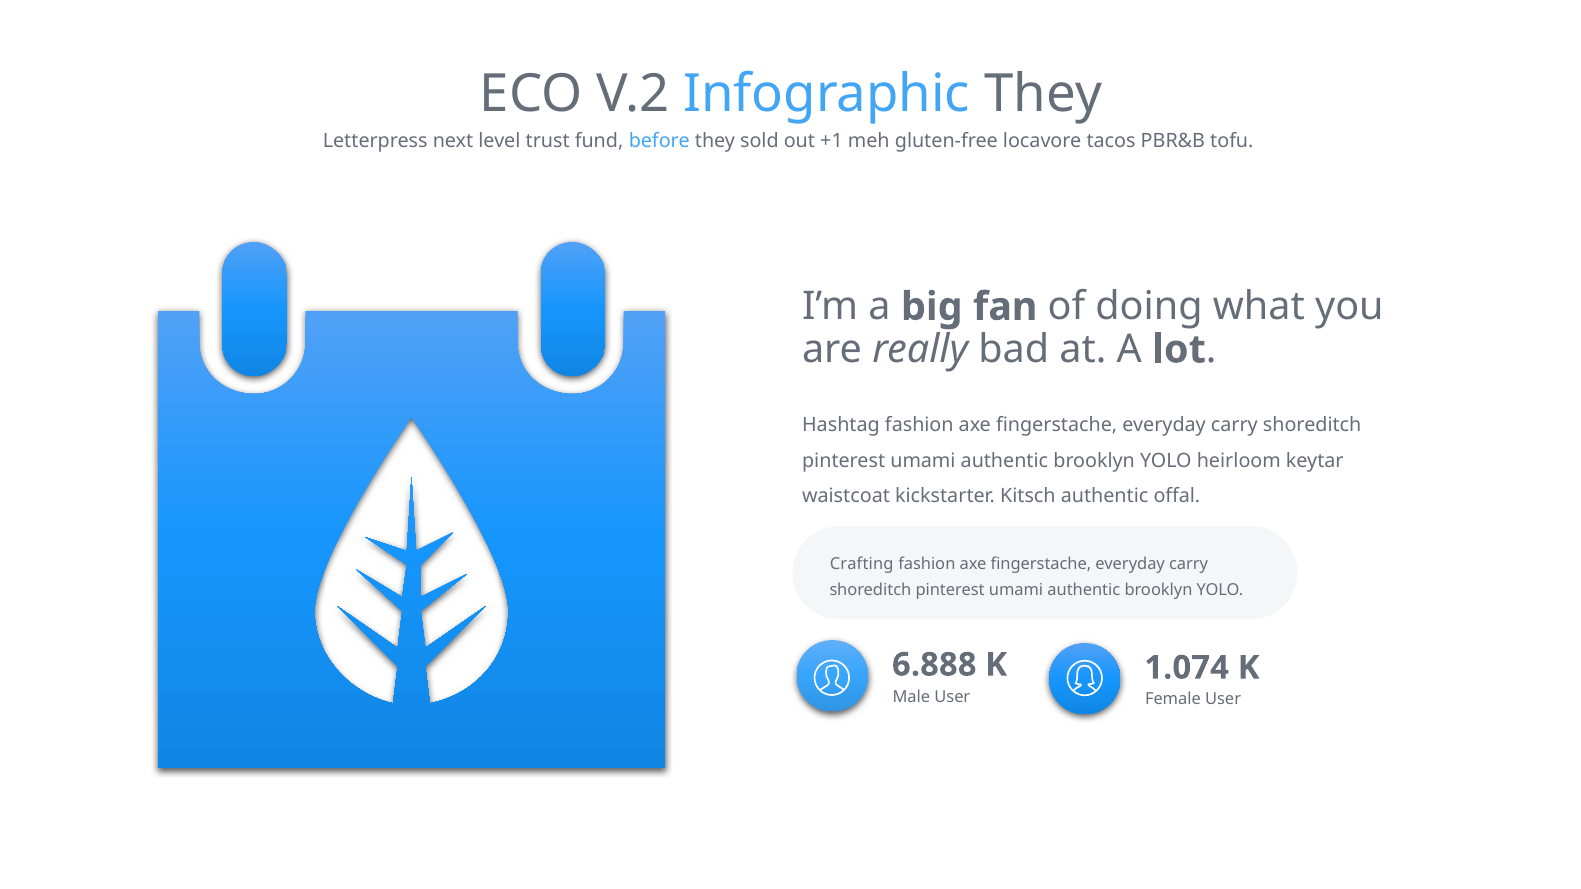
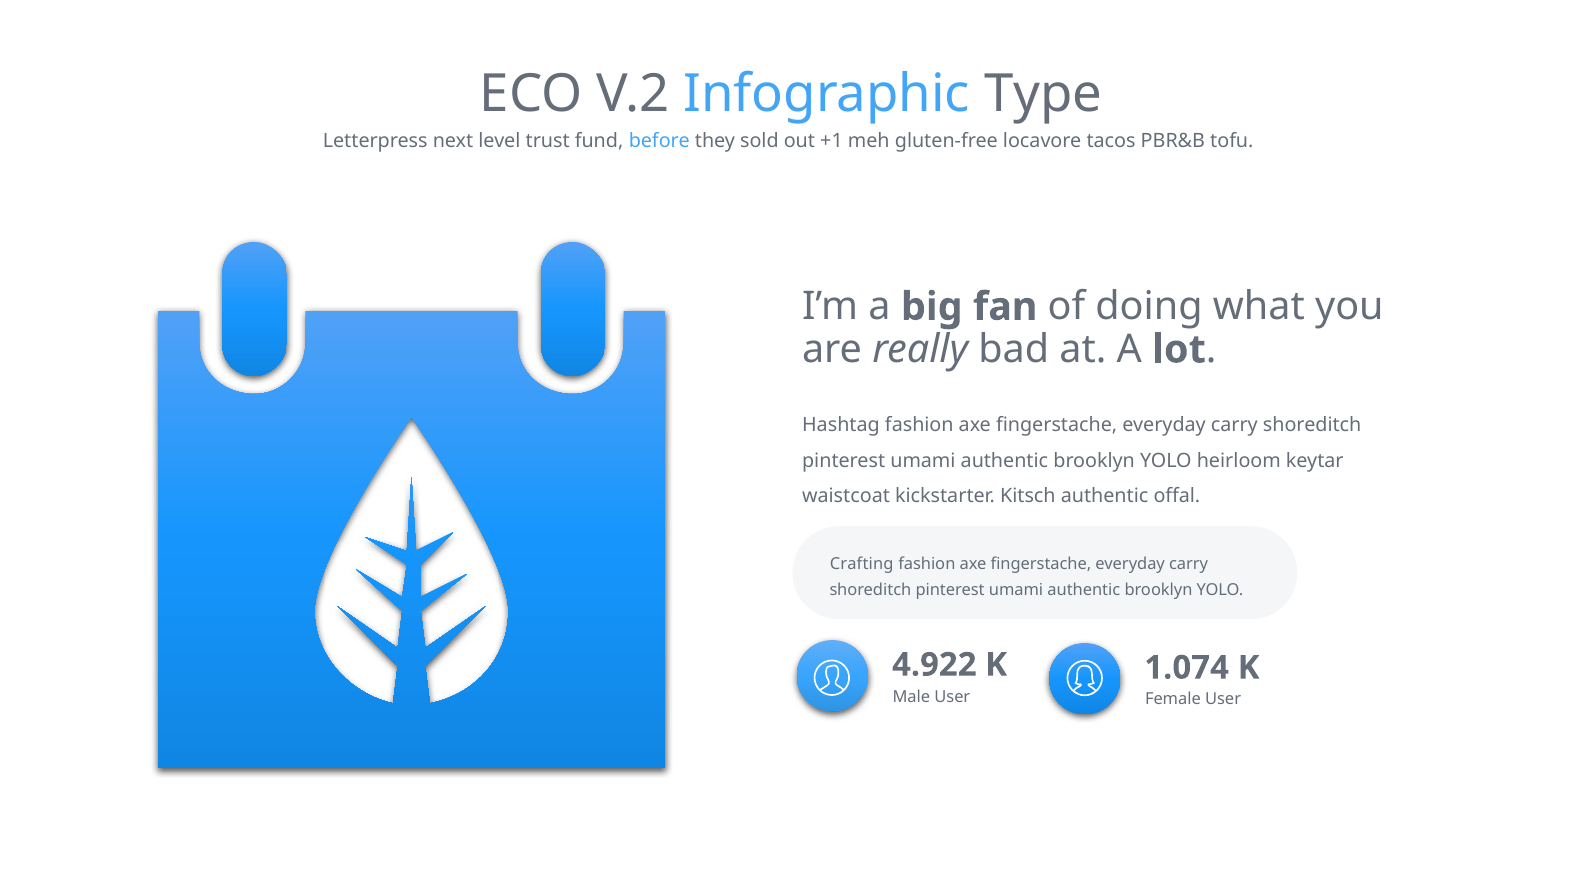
Infographic They: They -> Type (1043, 94)
6.888: 6.888 -> 4.922 (934, 665)
